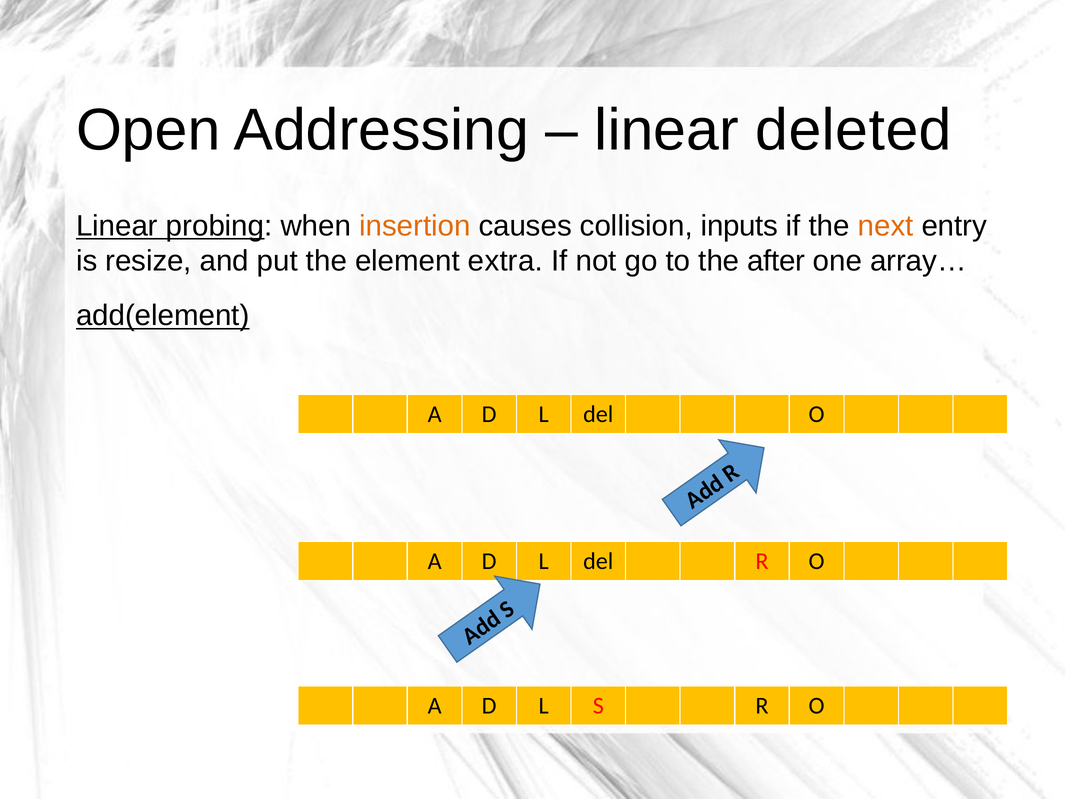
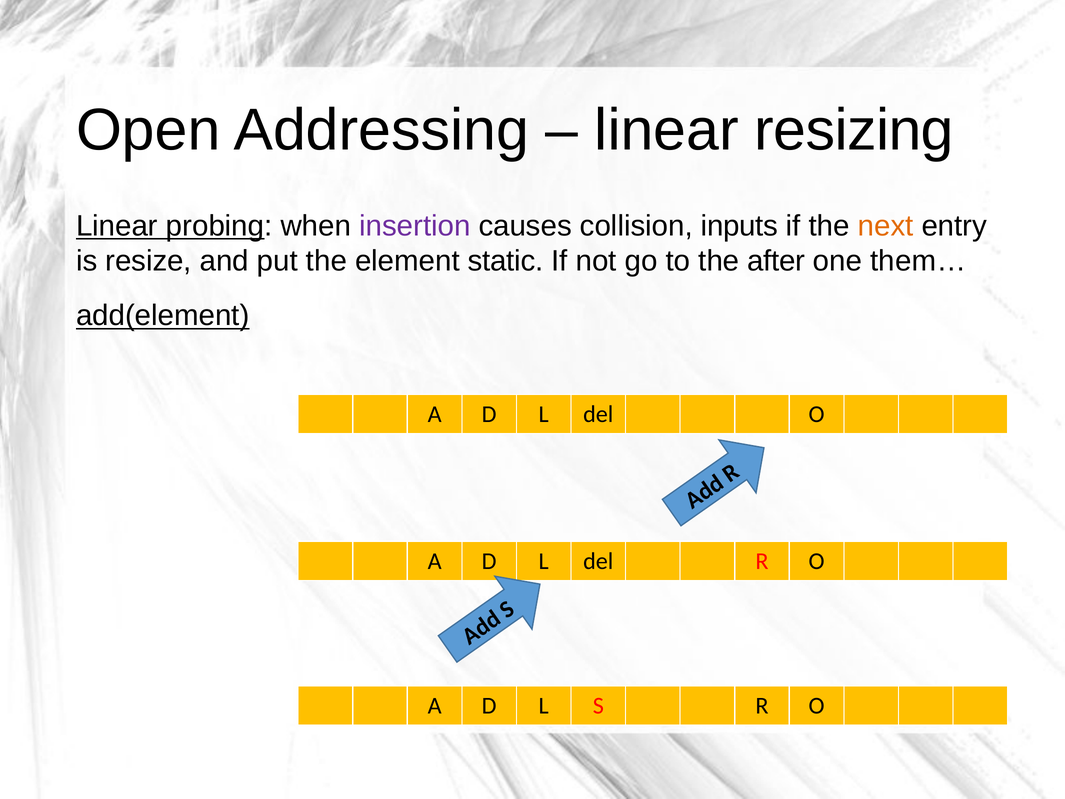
deleted: deleted -> resizing (854, 130)
insertion colour: orange -> purple (415, 226)
extra: extra -> static (506, 261)
array…: array… -> them… (918, 261)
